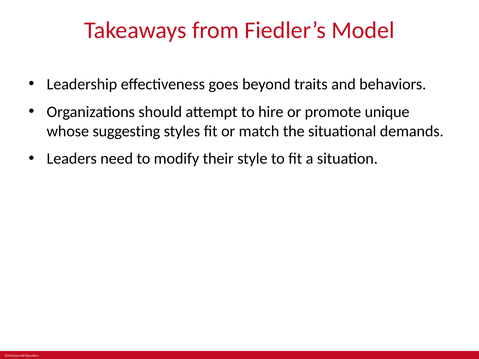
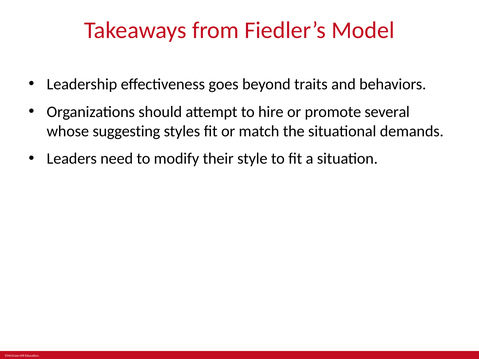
unique: unique -> several (387, 112)
